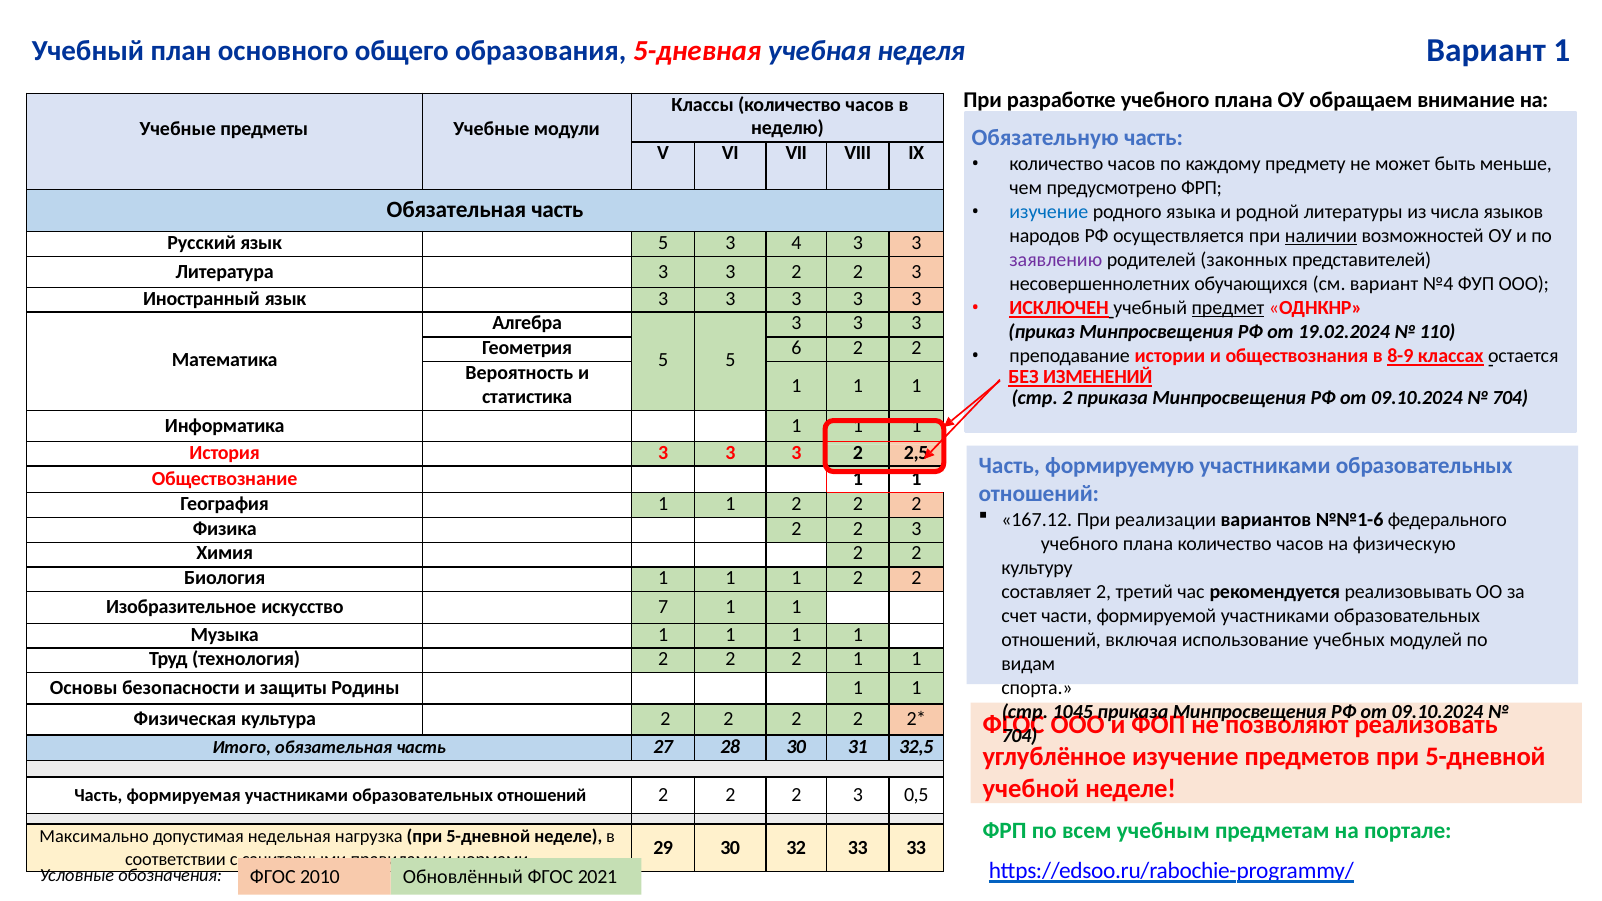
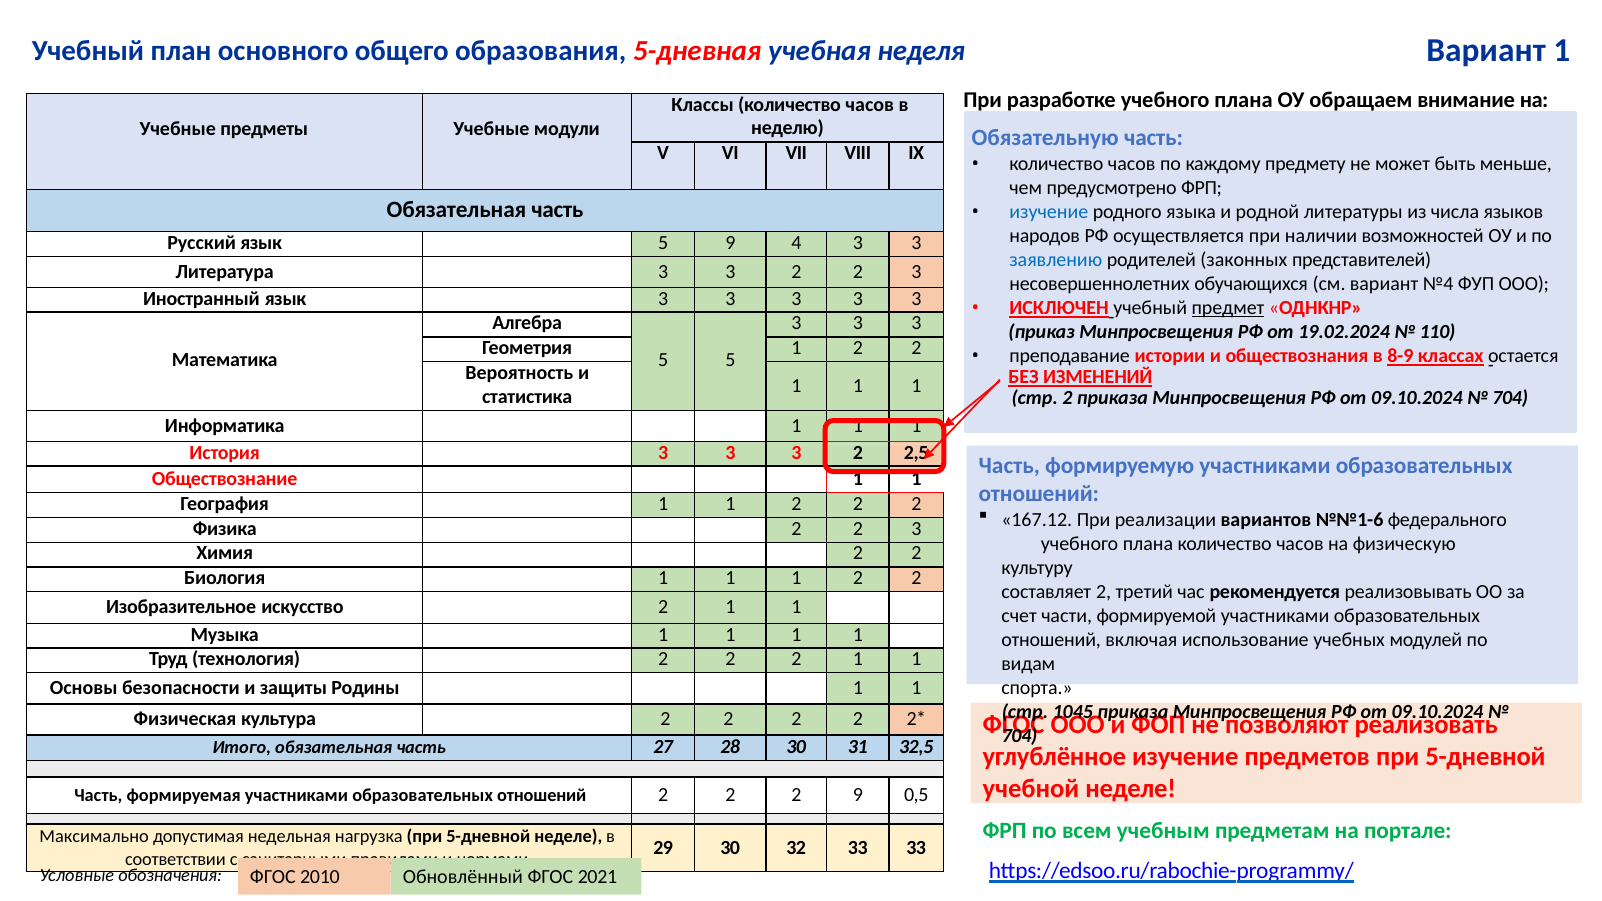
наличии underline: present -> none (1321, 236)
язык 5 3: 3 -> 9 (730, 243)
заявлению colour: purple -> blue (1056, 260)
Геометрия 6: 6 -> 1 (796, 348)
искусство 7: 7 -> 2 (663, 607)
2 2 2 3: 3 -> 9 (858, 795)
